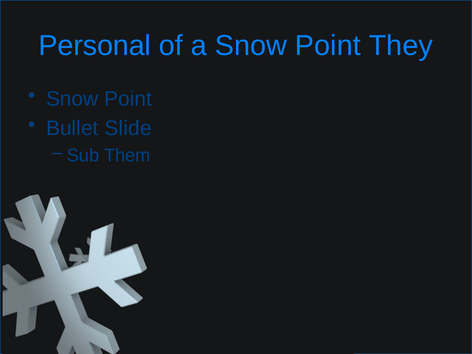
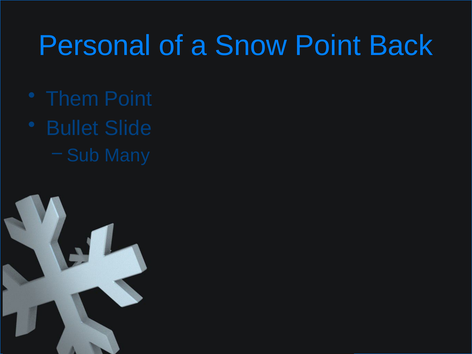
They: They -> Back (401, 46)
Snow: Snow -> Them (72, 99)
Them: Them -> Many (127, 155)
